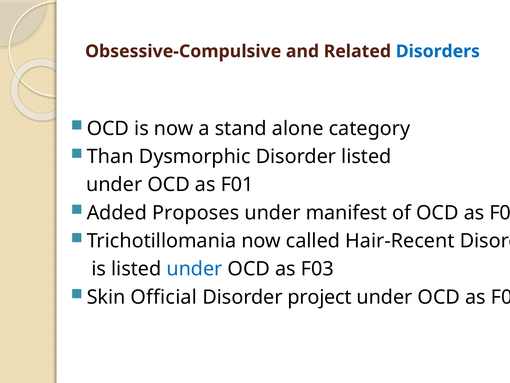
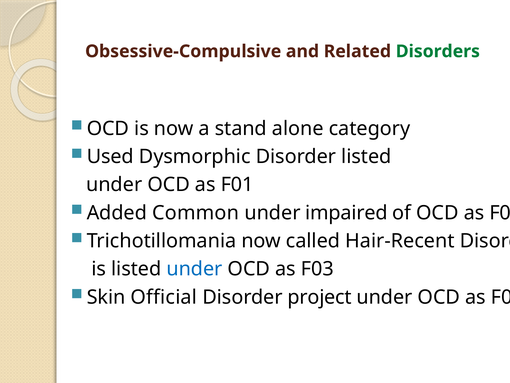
Disorders colour: blue -> green (438, 51)
Than: Than -> Used (110, 156)
Proposes: Proposes -> Common (196, 213)
manifest: manifest -> impaired (346, 213)
